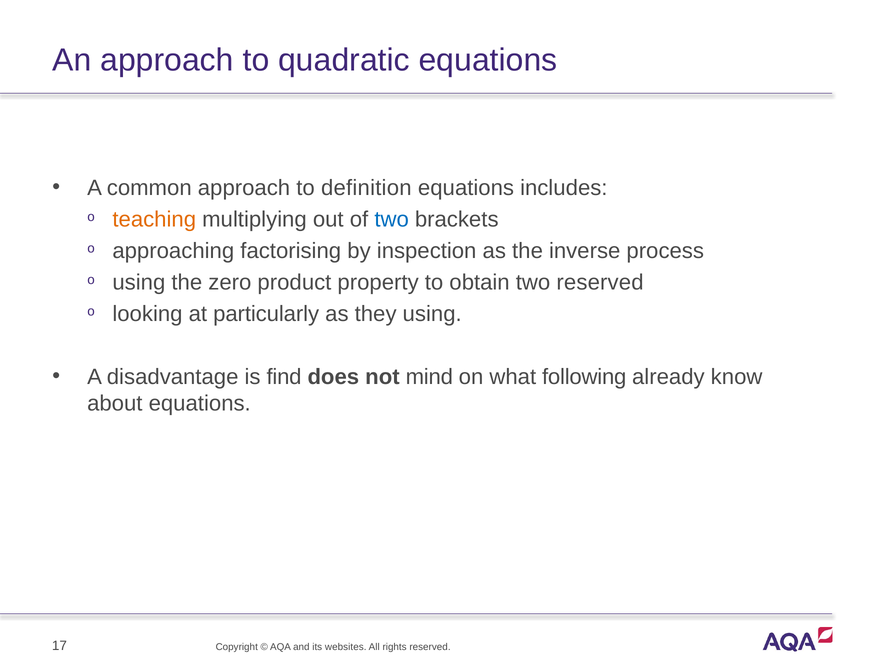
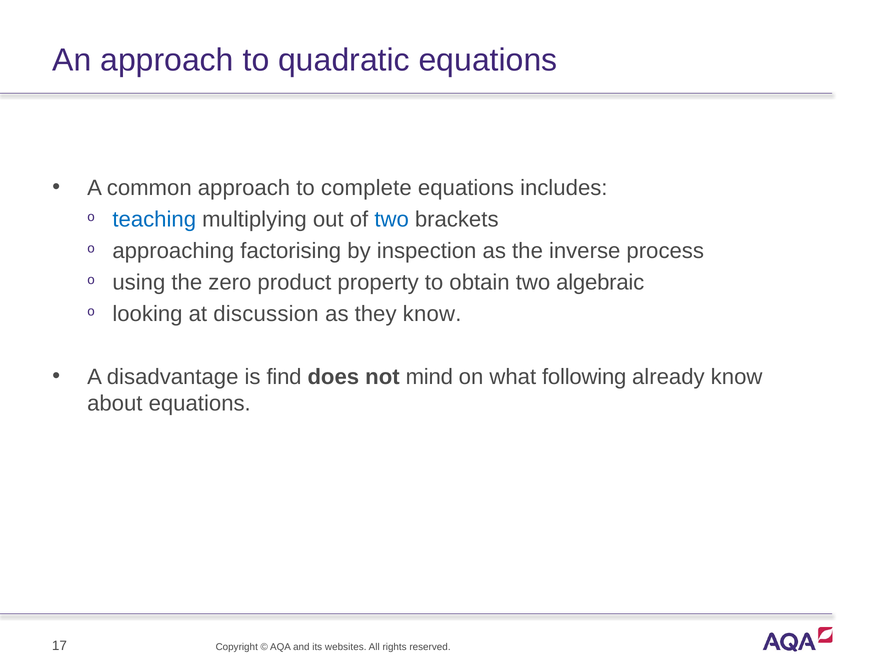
definition: definition -> complete (366, 188)
teaching colour: orange -> blue (154, 219)
two reserved: reserved -> algebraic (600, 282)
particularly: particularly -> discussion (266, 314)
they using: using -> know (432, 314)
